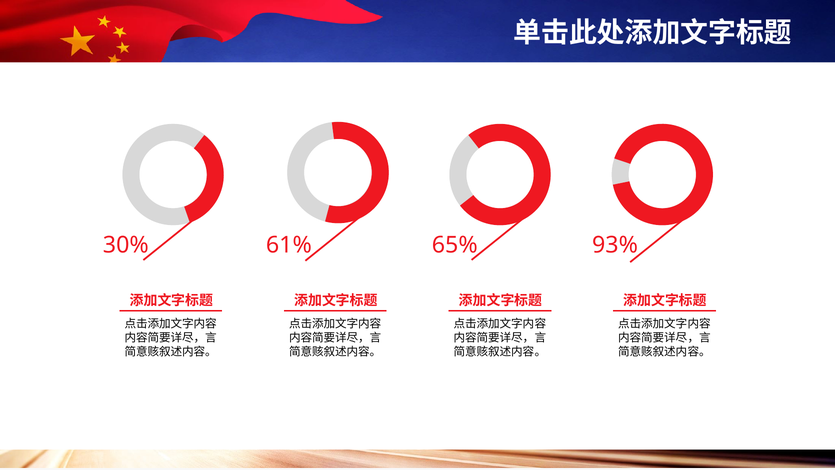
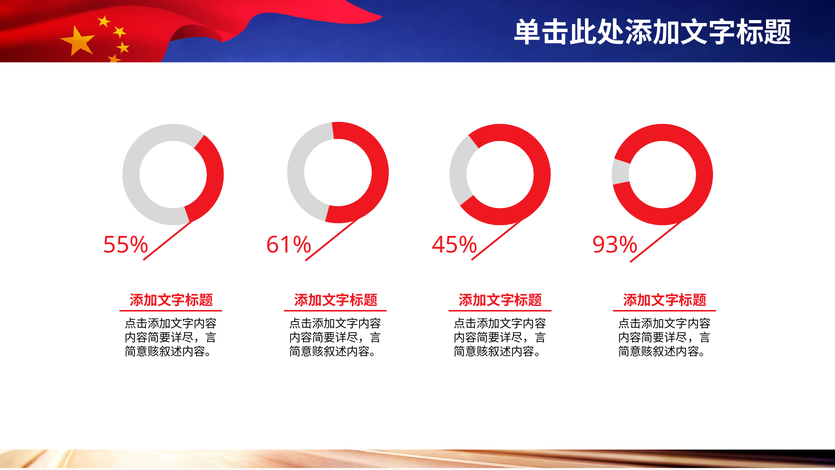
30%: 30% -> 55% (126, 245)
65%: 65% -> 45% (455, 245)
